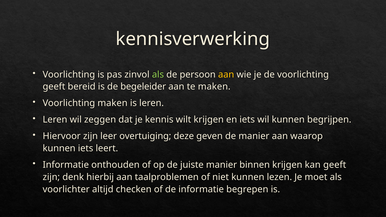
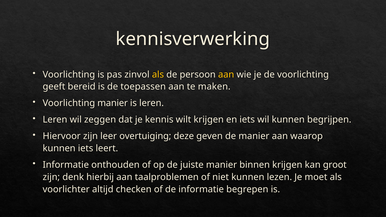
als colour: light green -> yellow (158, 75)
begeleider: begeleider -> toepassen (143, 87)
Voorlichting maken: maken -> manier (113, 103)
kan geeft: geeft -> groot (335, 165)
